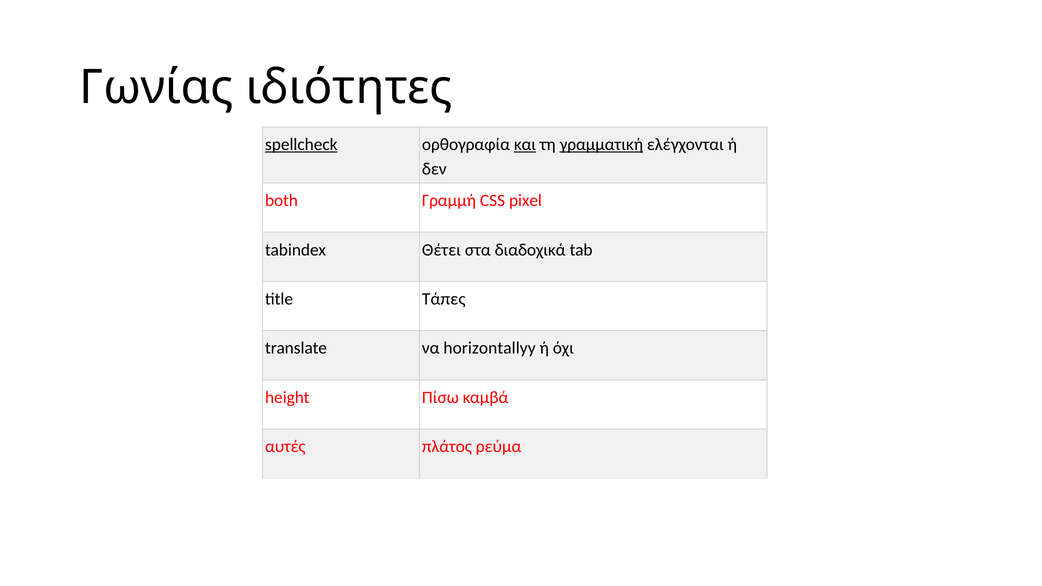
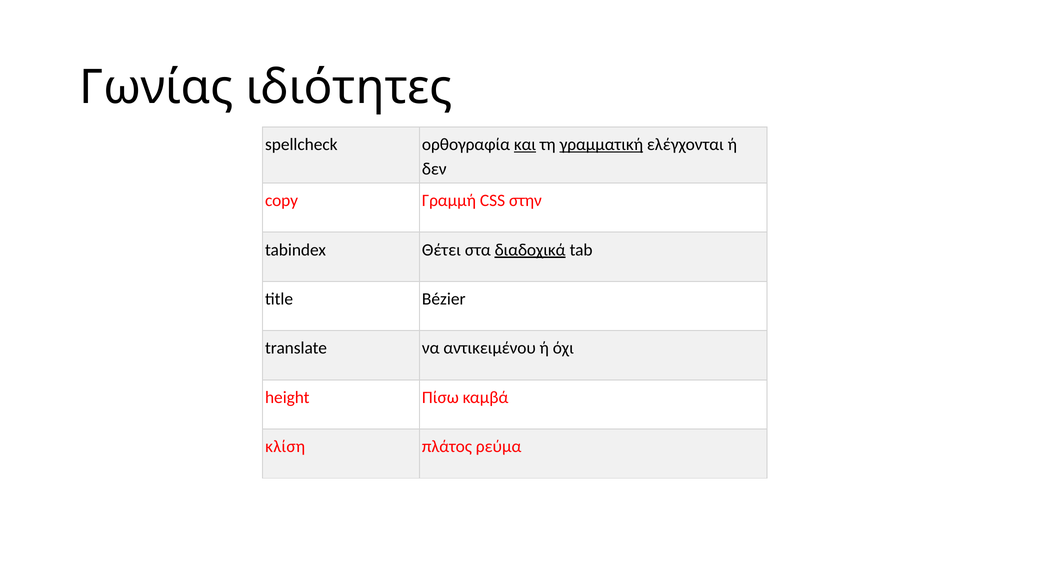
spellcheck underline: present -> none (301, 145)
both: both -> copy (282, 201)
pixel: pixel -> στην (525, 201)
διαδοχικά underline: none -> present (530, 250)
Τάπες: Τάπες -> Bézier (444, 299)
horizontallyy: horizontallyy -> αντικειμένου (490, 348)
αυτές: αυτές -> κλίση (285, 447)
